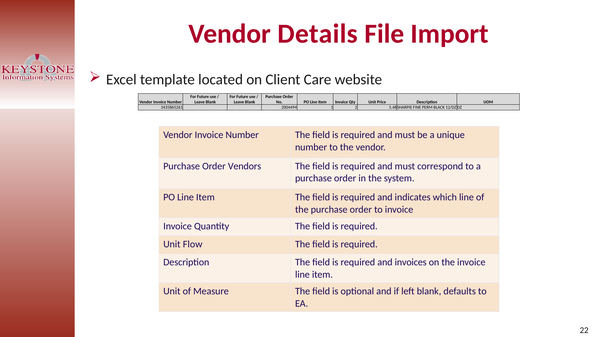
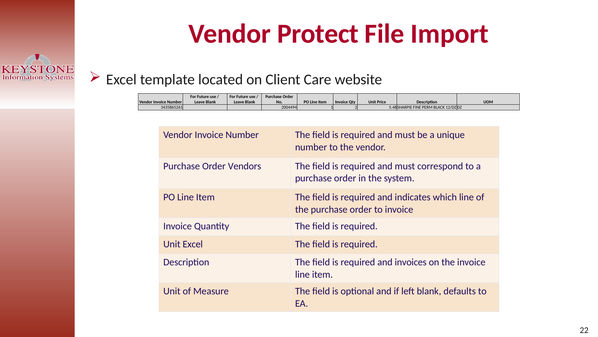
Details: Details -> Protect (318, 34)
Unit Flow: Flow -> Excel (193, 244)
